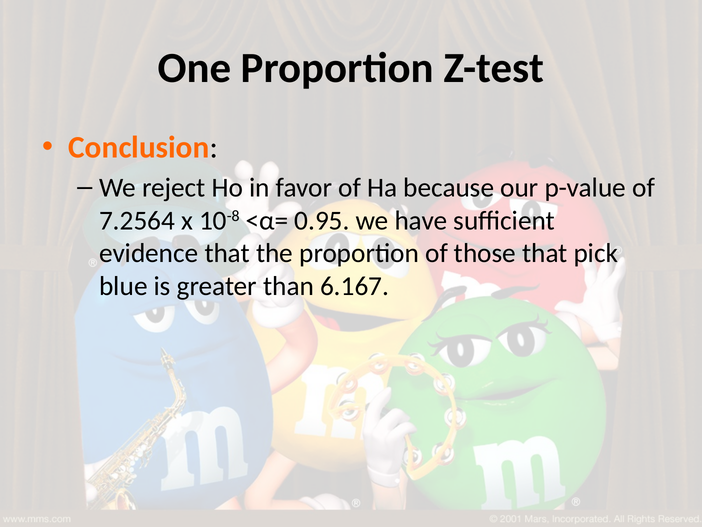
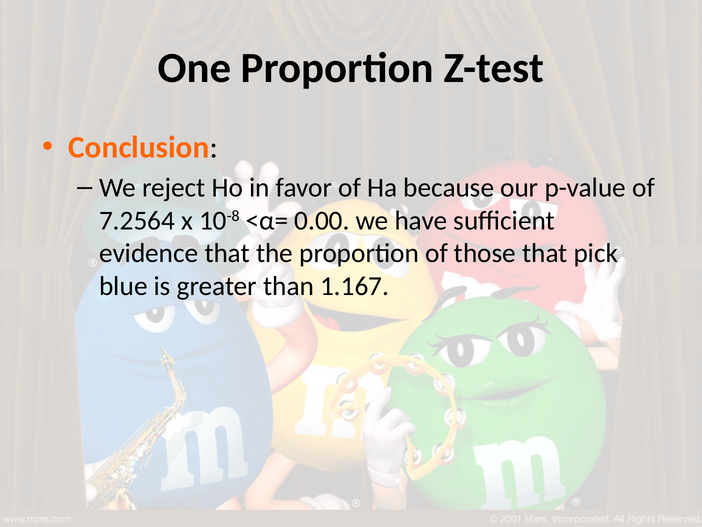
0.95: 0.95 -> 0.00 (322, 220)
6.167: 6.167 -> 1.167 (355, 286)
